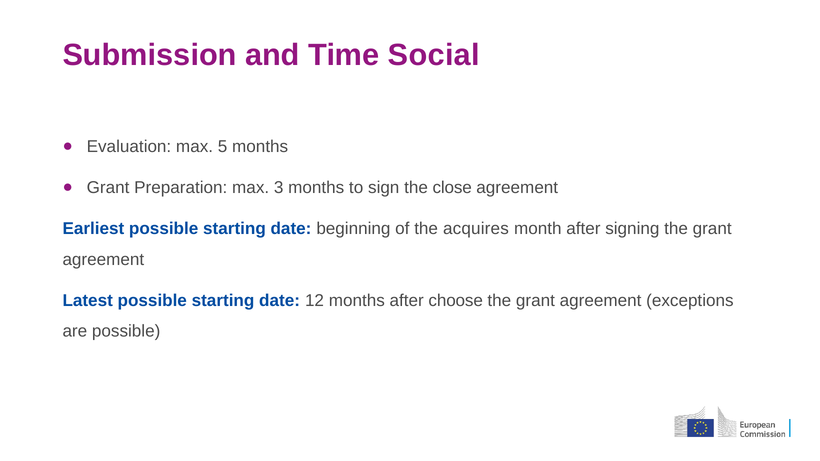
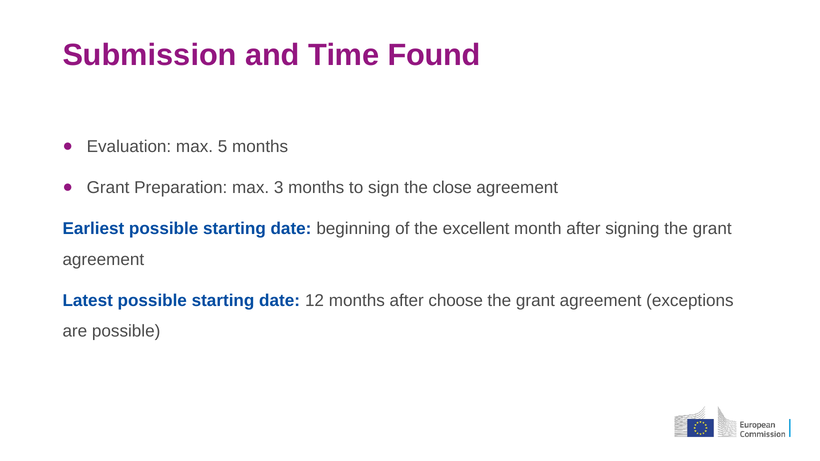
Social: Social -> Found (434, 55)
acquires: acquires -> excellent (476, 229)
